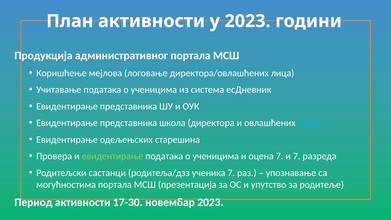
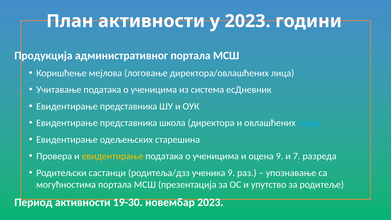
евидентирање colour: light green -> yellow (112, 156)
оцена 7: 7 -> 9 (280, 156)
ученика 7: 7 -> 9 (231, 173)
17-30: 17-30 -> 19-30 (128, 202)
